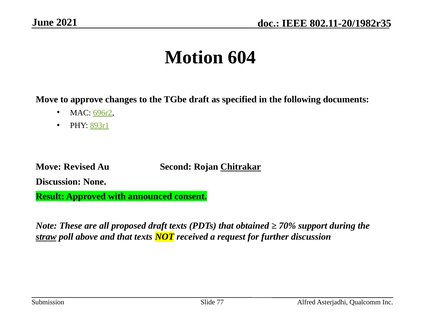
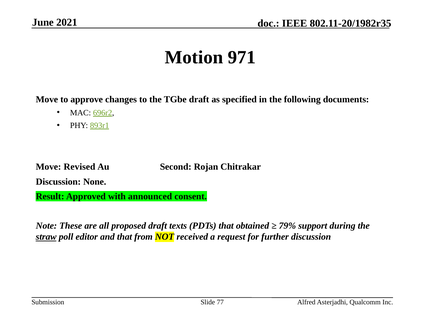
604: 604 -> 971 (242, 57)
Chitrakar underline: present -> none (241, 167)
70%: 70% -> 79% (287, 226)
above: above -> editor (87, 237)
that texts: texts -> from (143, 237)
